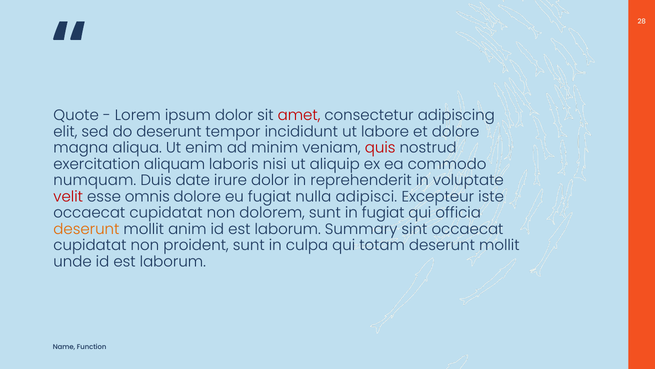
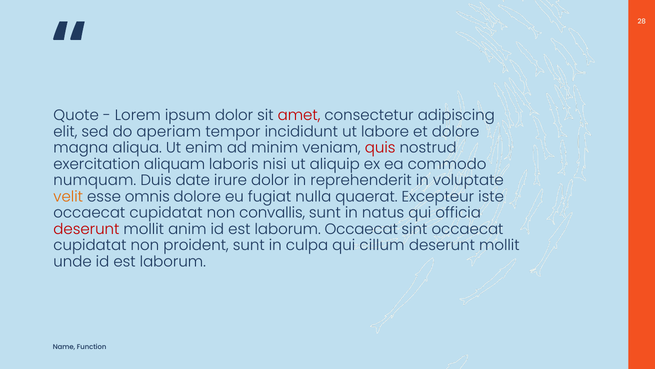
do deserunt: deserunt -> aperiam (169, 132)
velit colour: red -> orange (68, 196)
adipisci: adipisci -> quaerat (366, 196)
dolorem: dolorem -> convallis (272, 213)
in fugiat: fugiat -> natus (383, 213)
deserunt colour: orange -> red (86, 229)
laborum Summary: Summary -> Occaecat (361, 229)
totam: totam -> cillum (382, 245)
